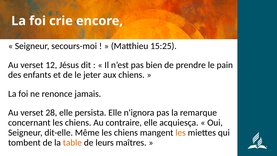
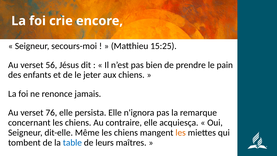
12: 12 -> 56 (51, 65)
28: 28 -> 76 (51, 113)
table colour: orange -> blue (72, 142)
